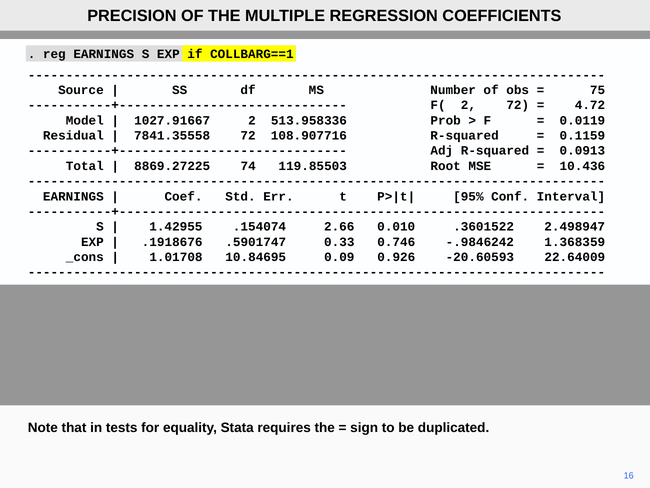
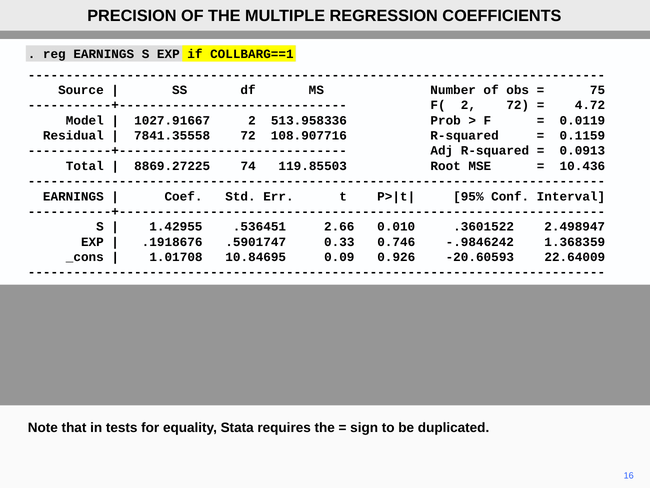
.154074: .154074 -> .536451 (259, 227)
